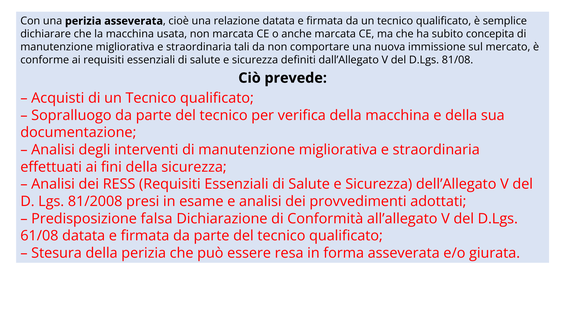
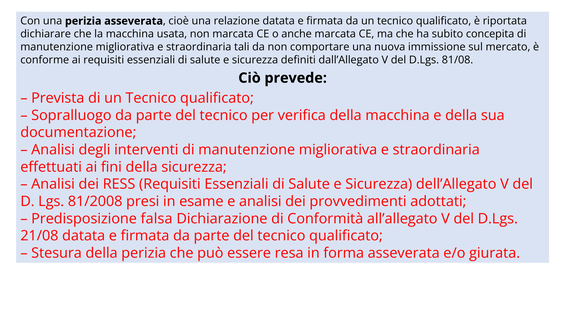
semplice: semplice -> riportata (505, 21)
Acquisti: Acquisti -> Prevista (58, 98)
61/08: 61/08 -> 21/08 (39, 236)
